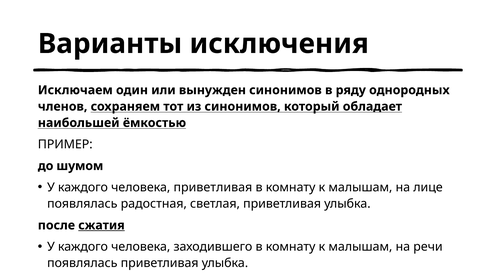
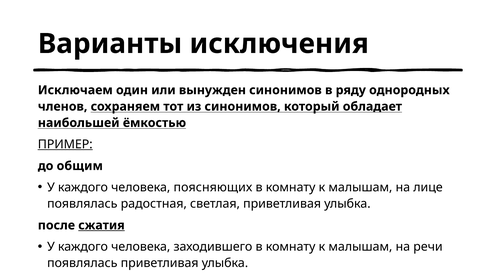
ПРИМЕР underline: none -> present (65, 144)
шумом: шумом -> общим (80, 166)
человека приветливая: приветливая -> поясняющих (213, 187)
